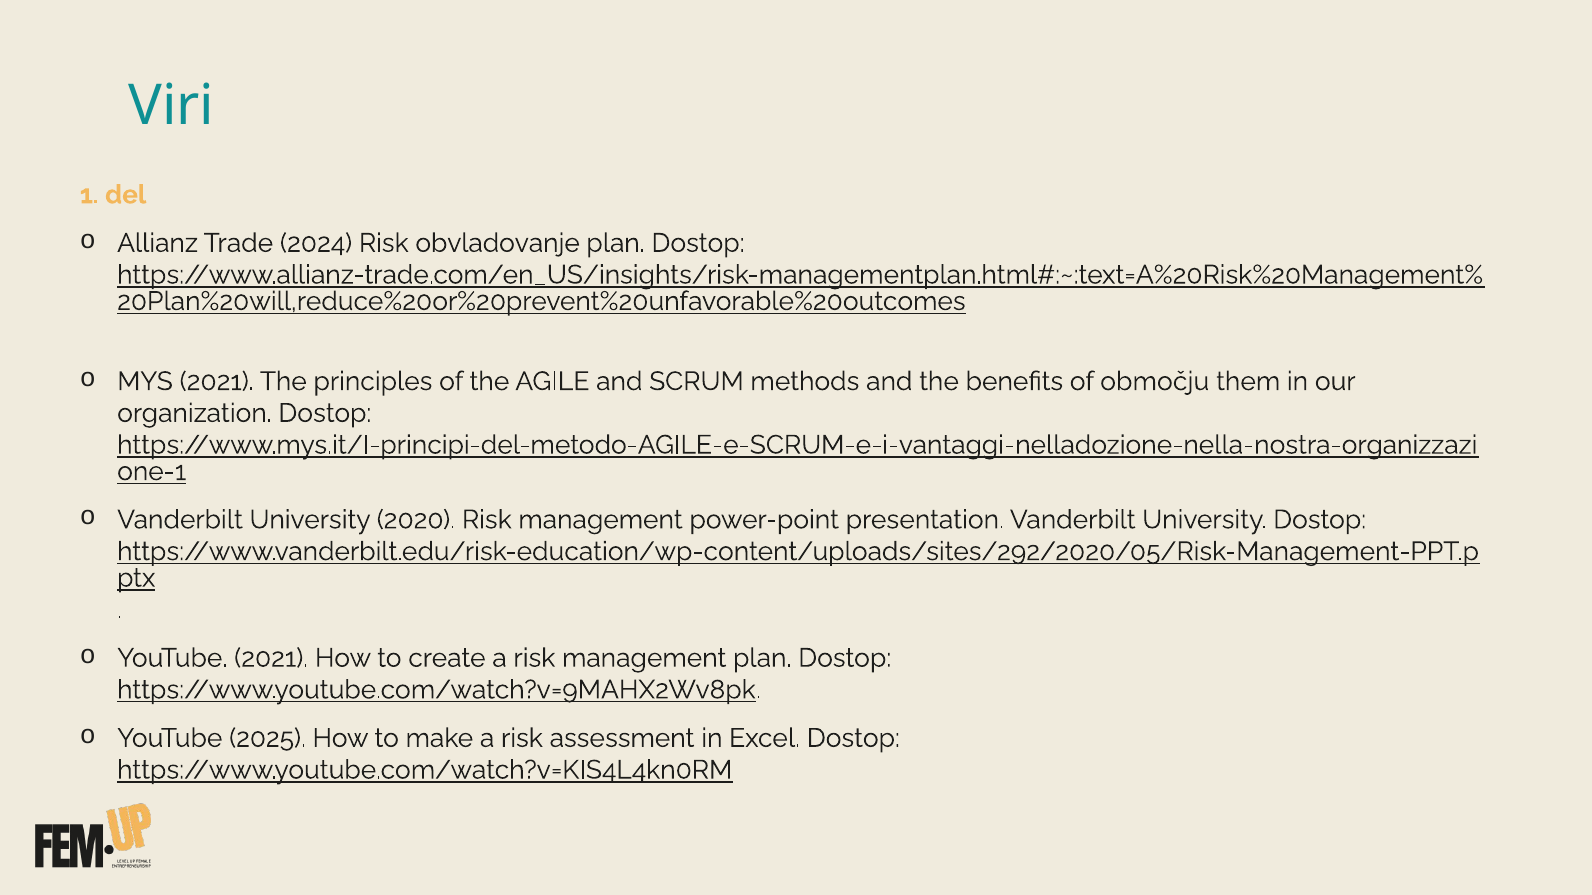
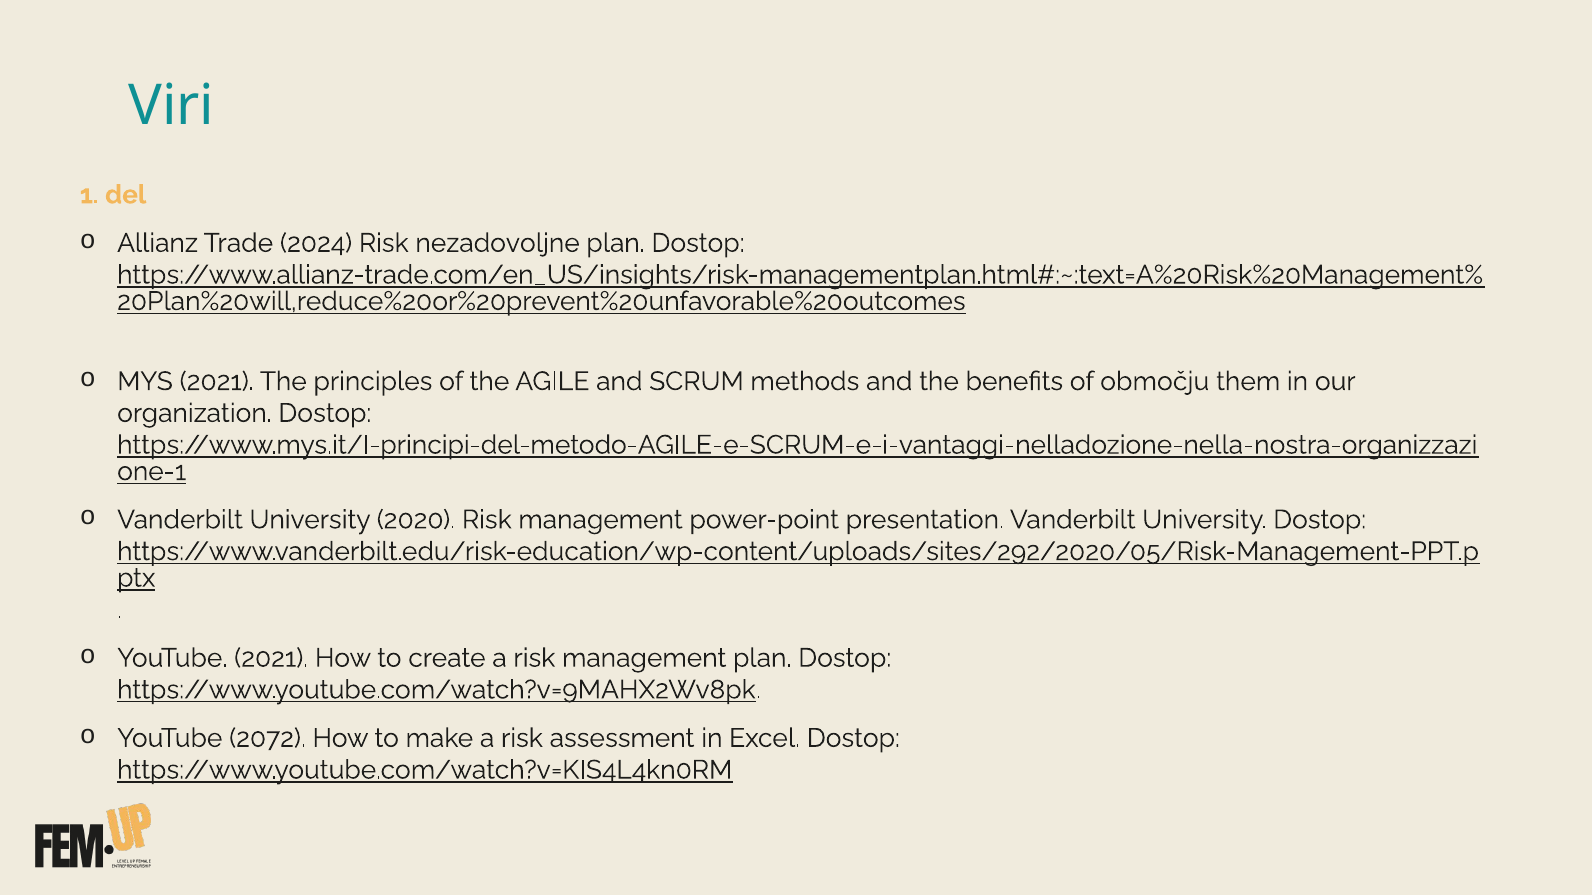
obvladovanje: obvladovanje -> nezadovoljne (498, 243)
2025: 2025 -> 2072 (268, 738)
